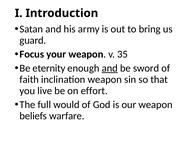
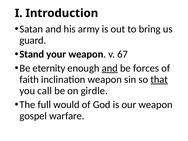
Focus: Focus -> Stand (32, 54)
35: 35 -> 67 (123, 54)
sword: sword -> forces (146, 68)
that underline: none -> present (159, 79)
live: live -> call (45, 91)
effort: effort -> girdle (94, 91)
beliefs: beliefs -> gospel (33, 116)
